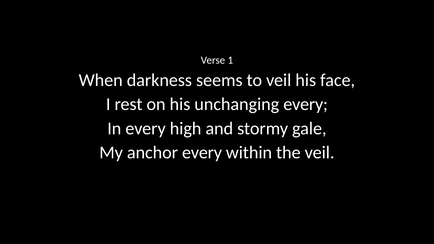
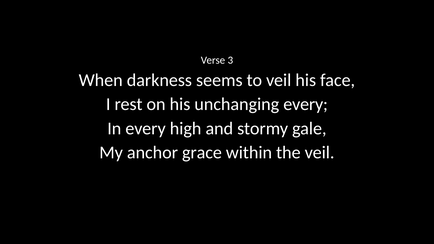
1: 1 -> 3 (230, 60)
anchor every: every -> grace (202, 153)
